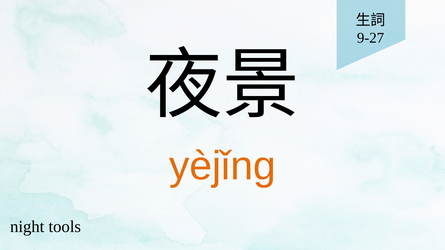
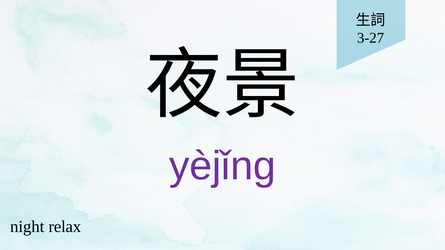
9-27: 9-27 -> 3-27 (371, 38)
yèjǐng colour: orange -> purple (222, 166)
tools: tools -> relax (65, 227)
